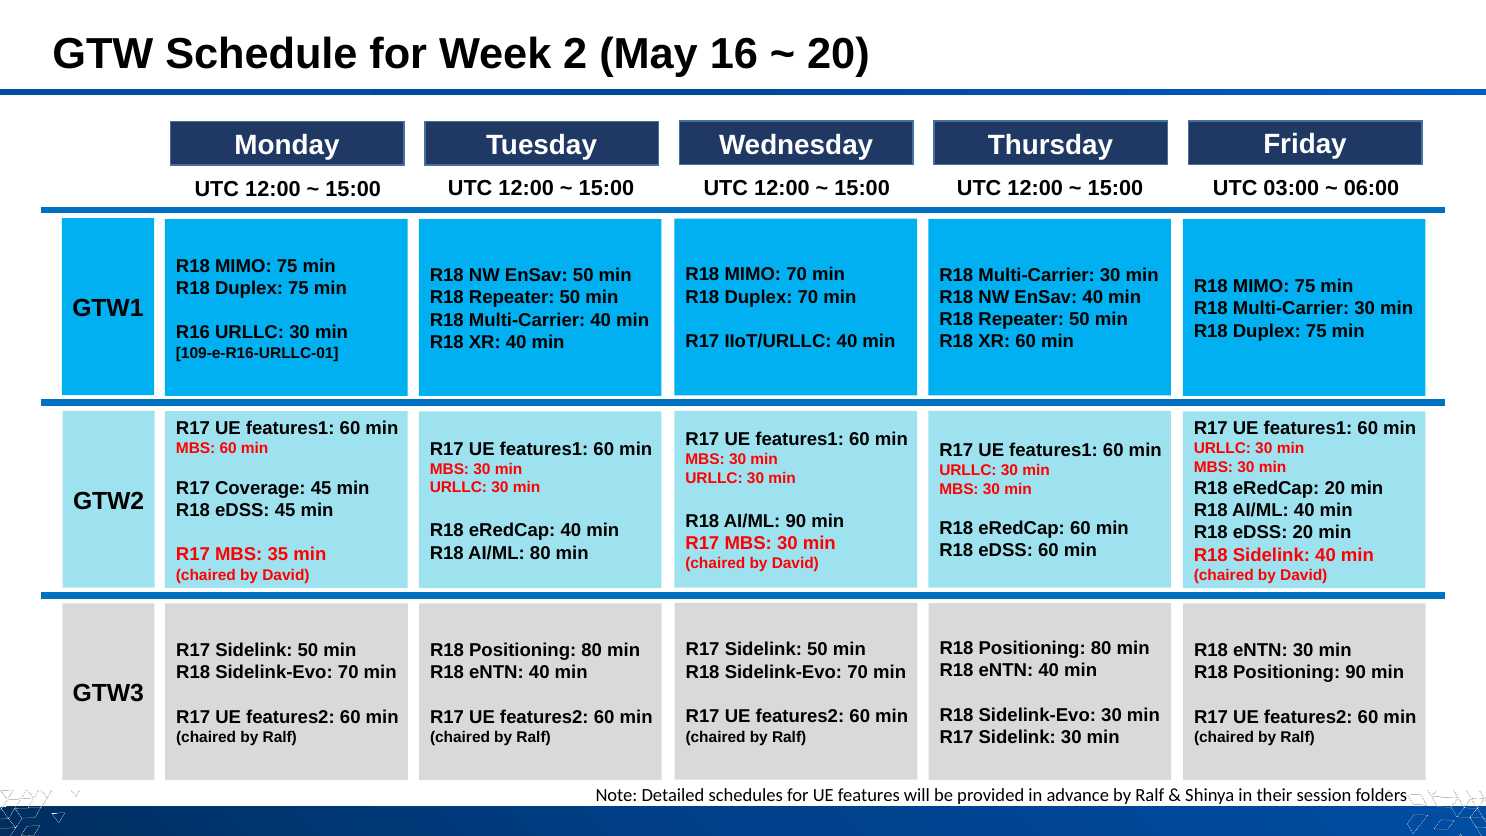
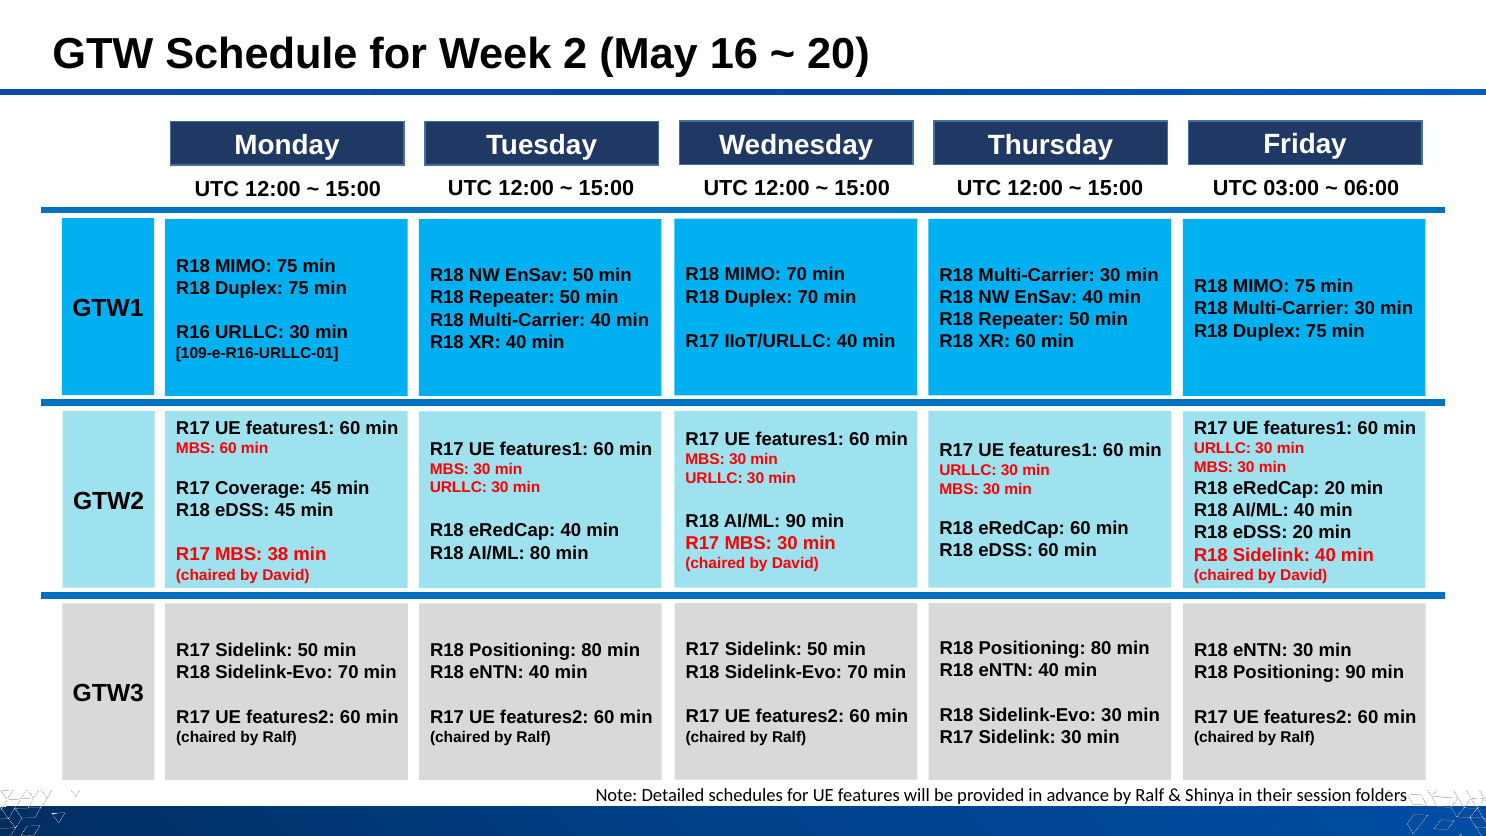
35: 35 -> 38 (278, 555)
